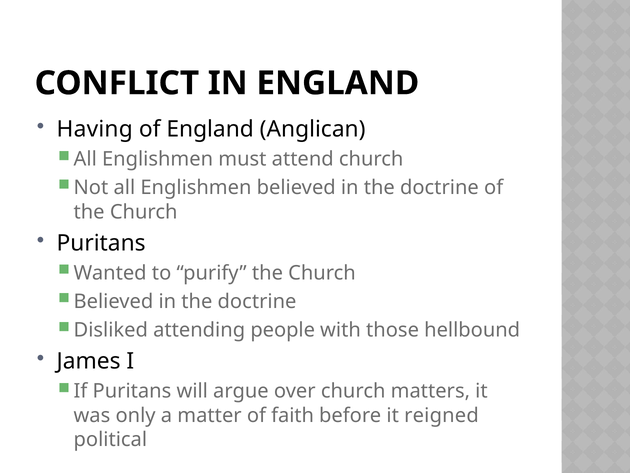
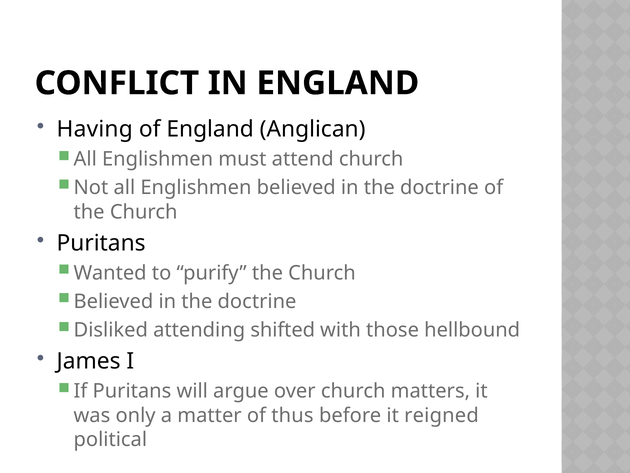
people: people -> shifted (283, 330)
faith: faith -> thus (292, 415)
